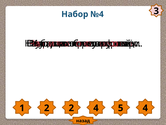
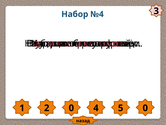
2 2: 2 -> 0 (71, 108)
5 4: 4 -> 0 (145, 108)
